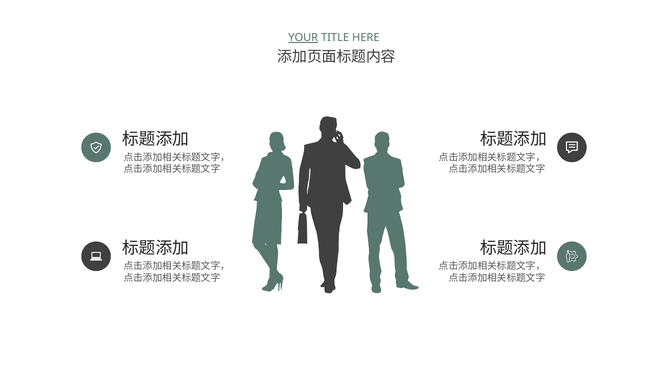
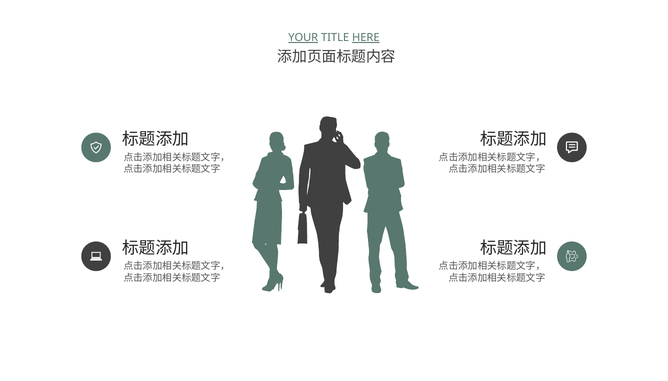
HERE underline: none -> present (366, 38)
